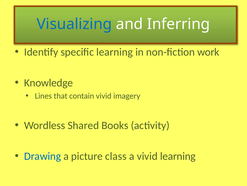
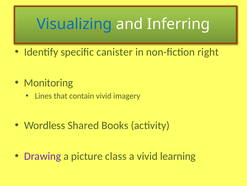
specific learning: learning -> canister (115, 52)
work: work -> right (208, 52)
Knowledge: Knowledge -> Monitoring (49, 83)
Drawing colour: blue -> purple (43, 156)
